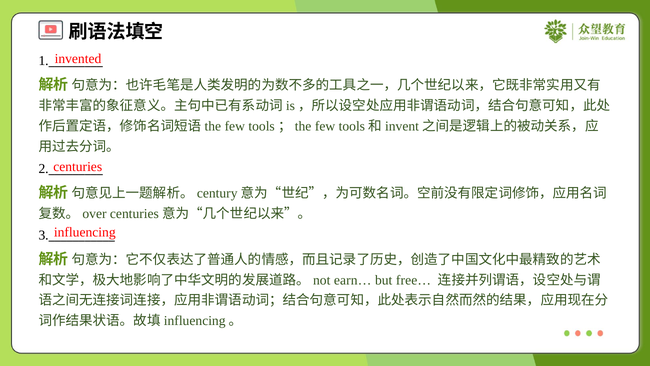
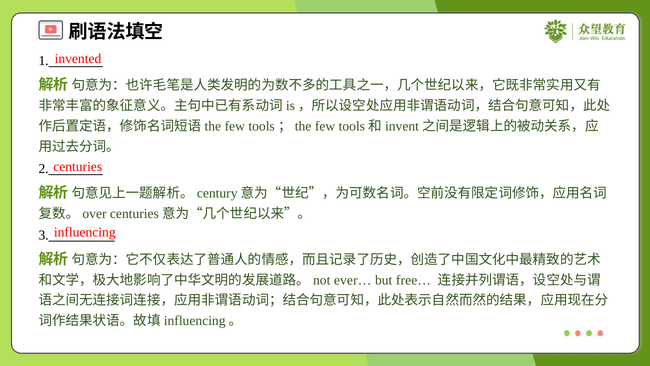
earn…: earn… -> ever… (353, 280)
